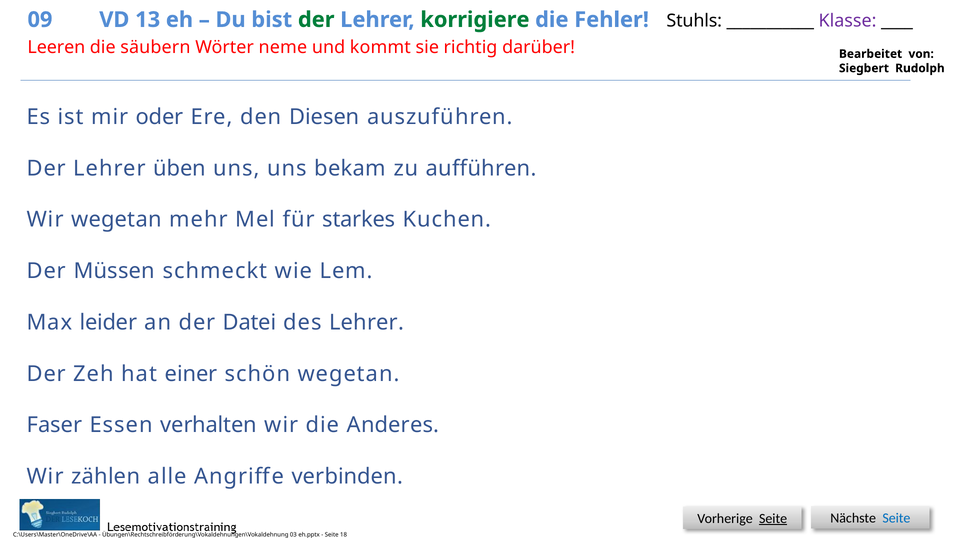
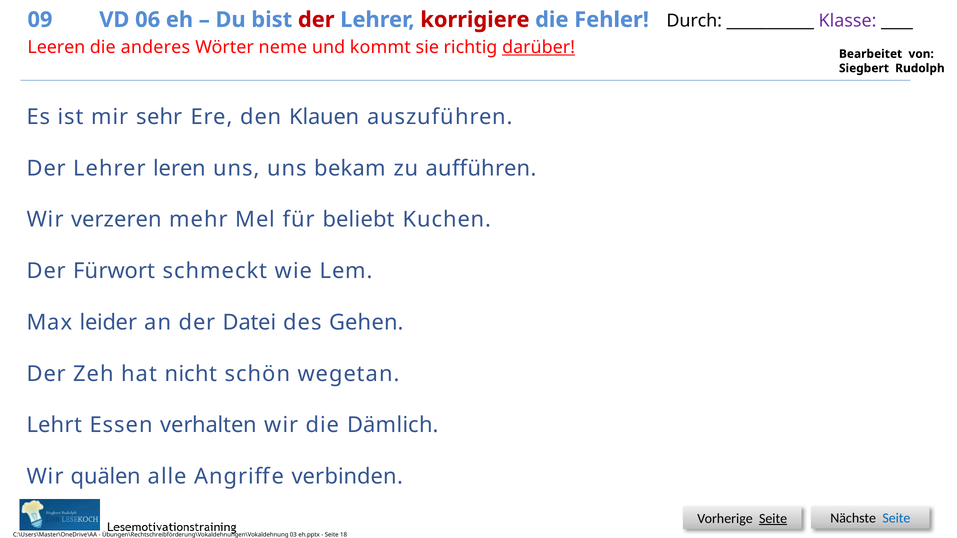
13: 13 -> 06 (148, 20)
der colour: green -> red (316, 20)
korrigiere colour: green -> red (475, 20)
Stuhls: Stuhls -> Durch (694, 21)
säubern: säubern -> anderes (155, 47)
darüber underline: none -> present (539, 47)
oder: oder -> sehr (159, 117)
Diesen: Diesen -> Klauen (324, 117)
üben: üben -> leren (180, 168)
Wir wegetan: wegetan -> verzeren (116, 220)
starkes: starkes -> beliebt (359, 220)
Müssen: Müssen -> Fürwort (114, 271)
des Lehrer: Lehrer -> Gehen (367, 323)
einer: einer -> nicht (191, 374)
Faser: Faser -> Lehrt (54, 425)
Anderes: Anderes -> Dämlich (393, 425)
zählen: zählen -> quälen (106, 477)
